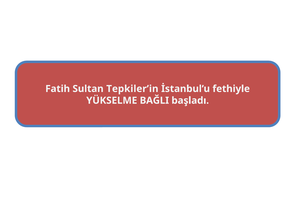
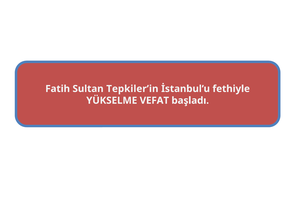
BAĞLI: BAĞLI -> VEFAT (154, 100)
